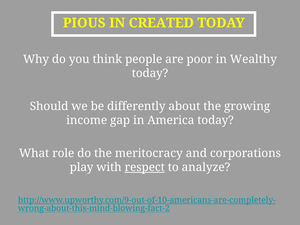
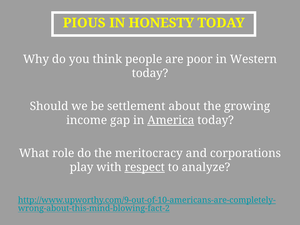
CREATED: CREATED -> HONESTY (161, 23)
Wealthy: Wealthy -> Western (253, 59)
differently: differently -> settlement (136, 106)
America underline: none -> present (171, 120)
